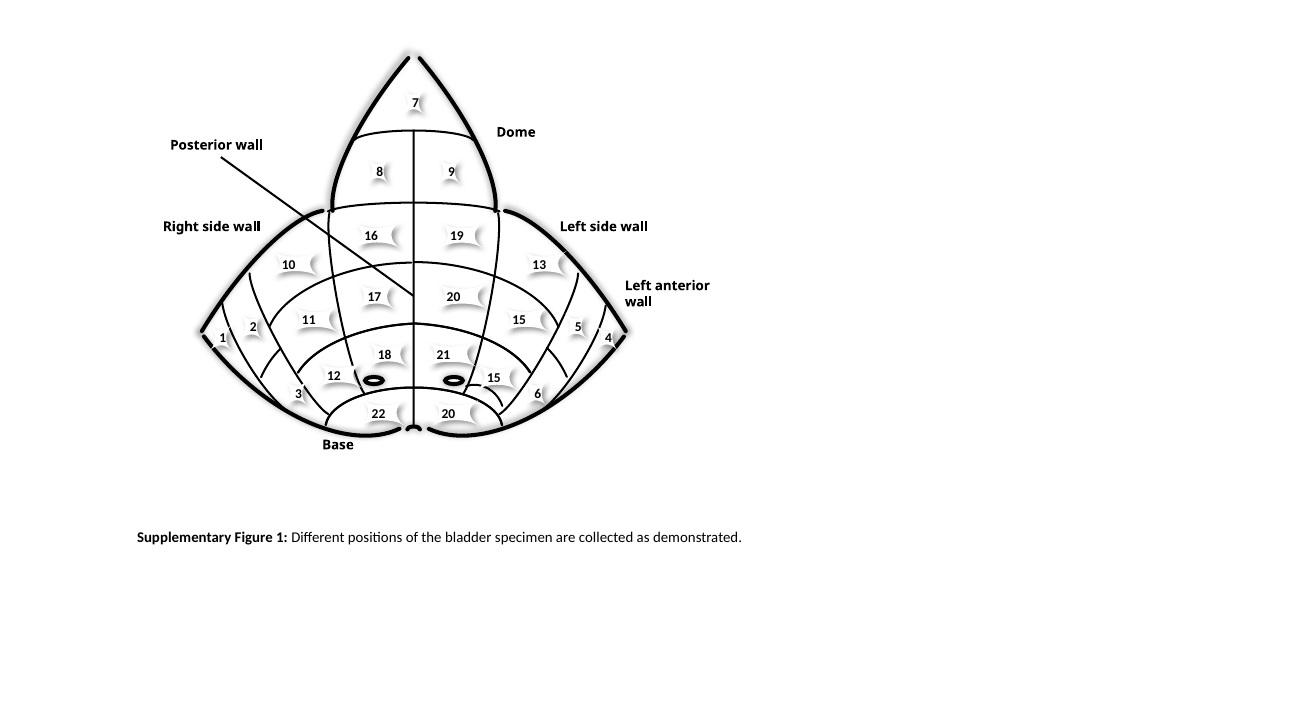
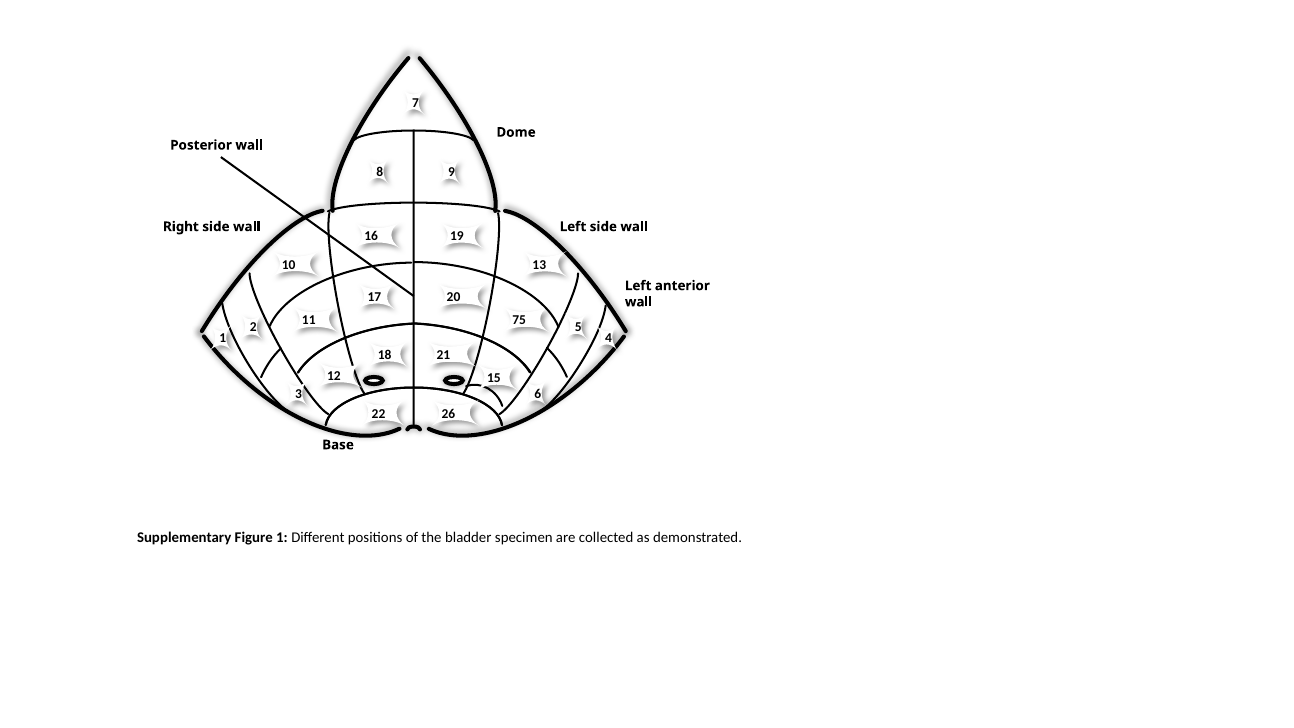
11 15: 15 -> 75 (519, 320)
22 20: 20 -> 26 (448, 414)
